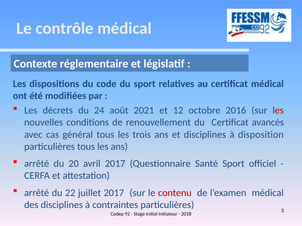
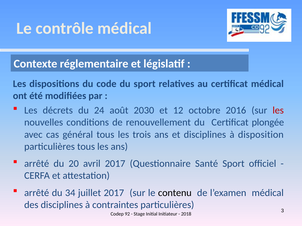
2021: 2021 -> 2030 (144, 111)
avancés: avancés -> plongée (268, 123)
22: 22 -> 34 (70, 193)
contenu colour: red -> black (175, 193)
